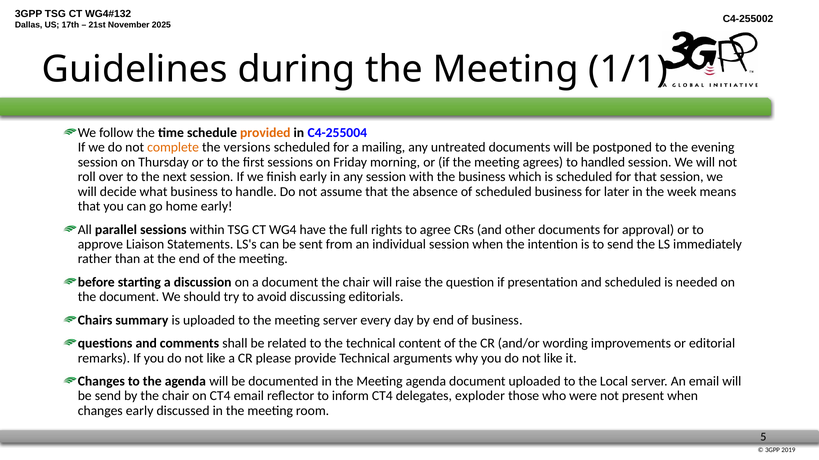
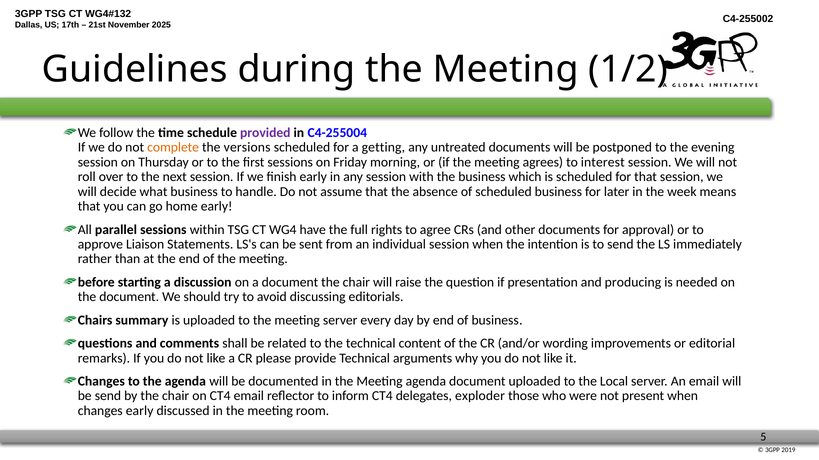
1/1: 1/1 -> 1/2 (628, 70)
provided colour: orange -> purple (265, 133)
mailing: mailing -> getting (383, 148)
handled: handled -> interest (603, 162)
and scheduled: scheduled -> producing (633, 283)
